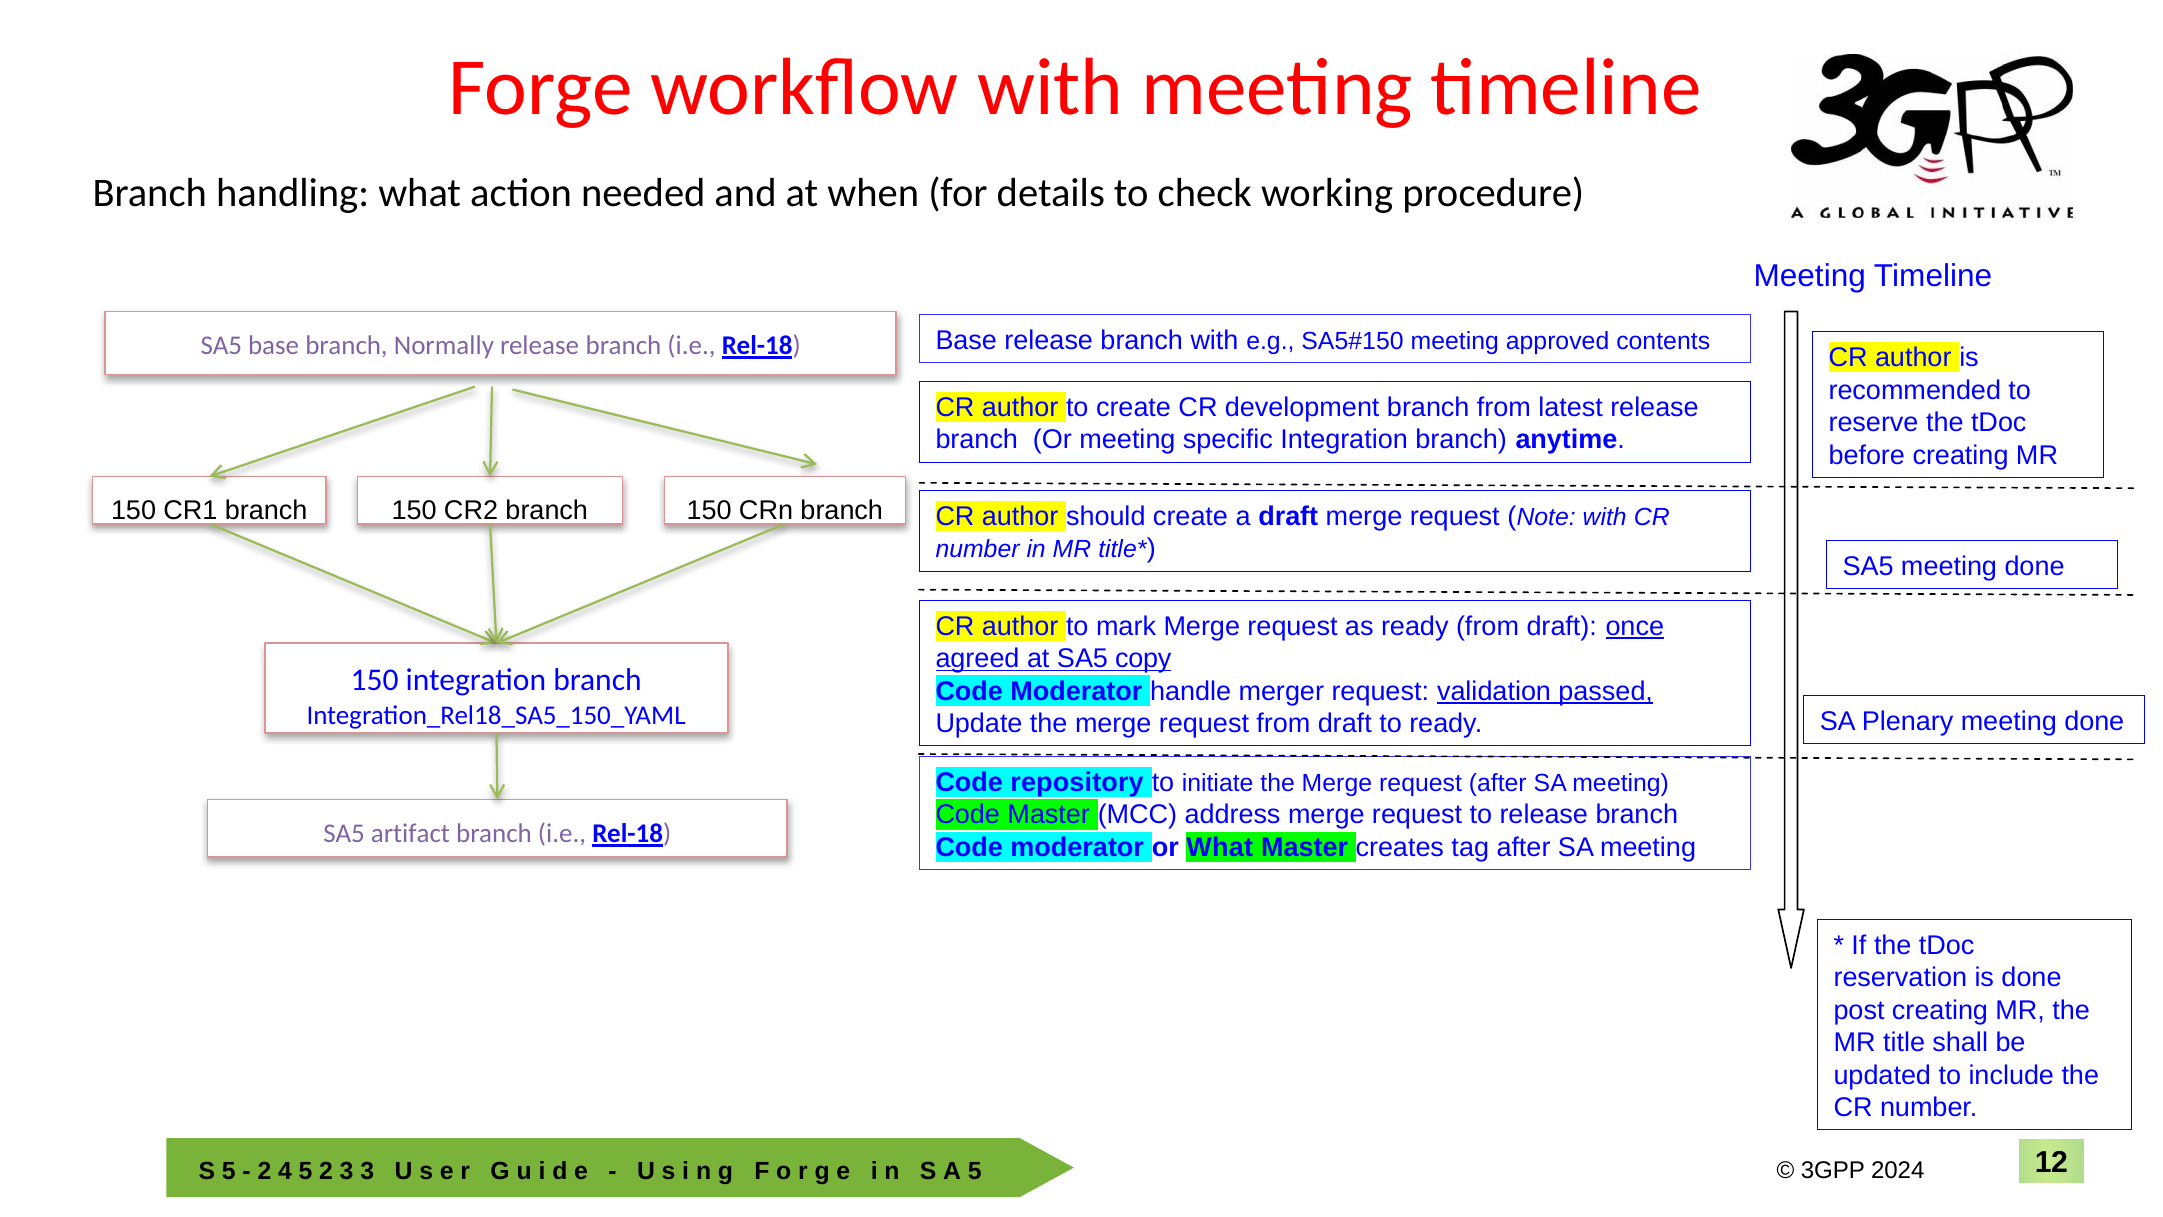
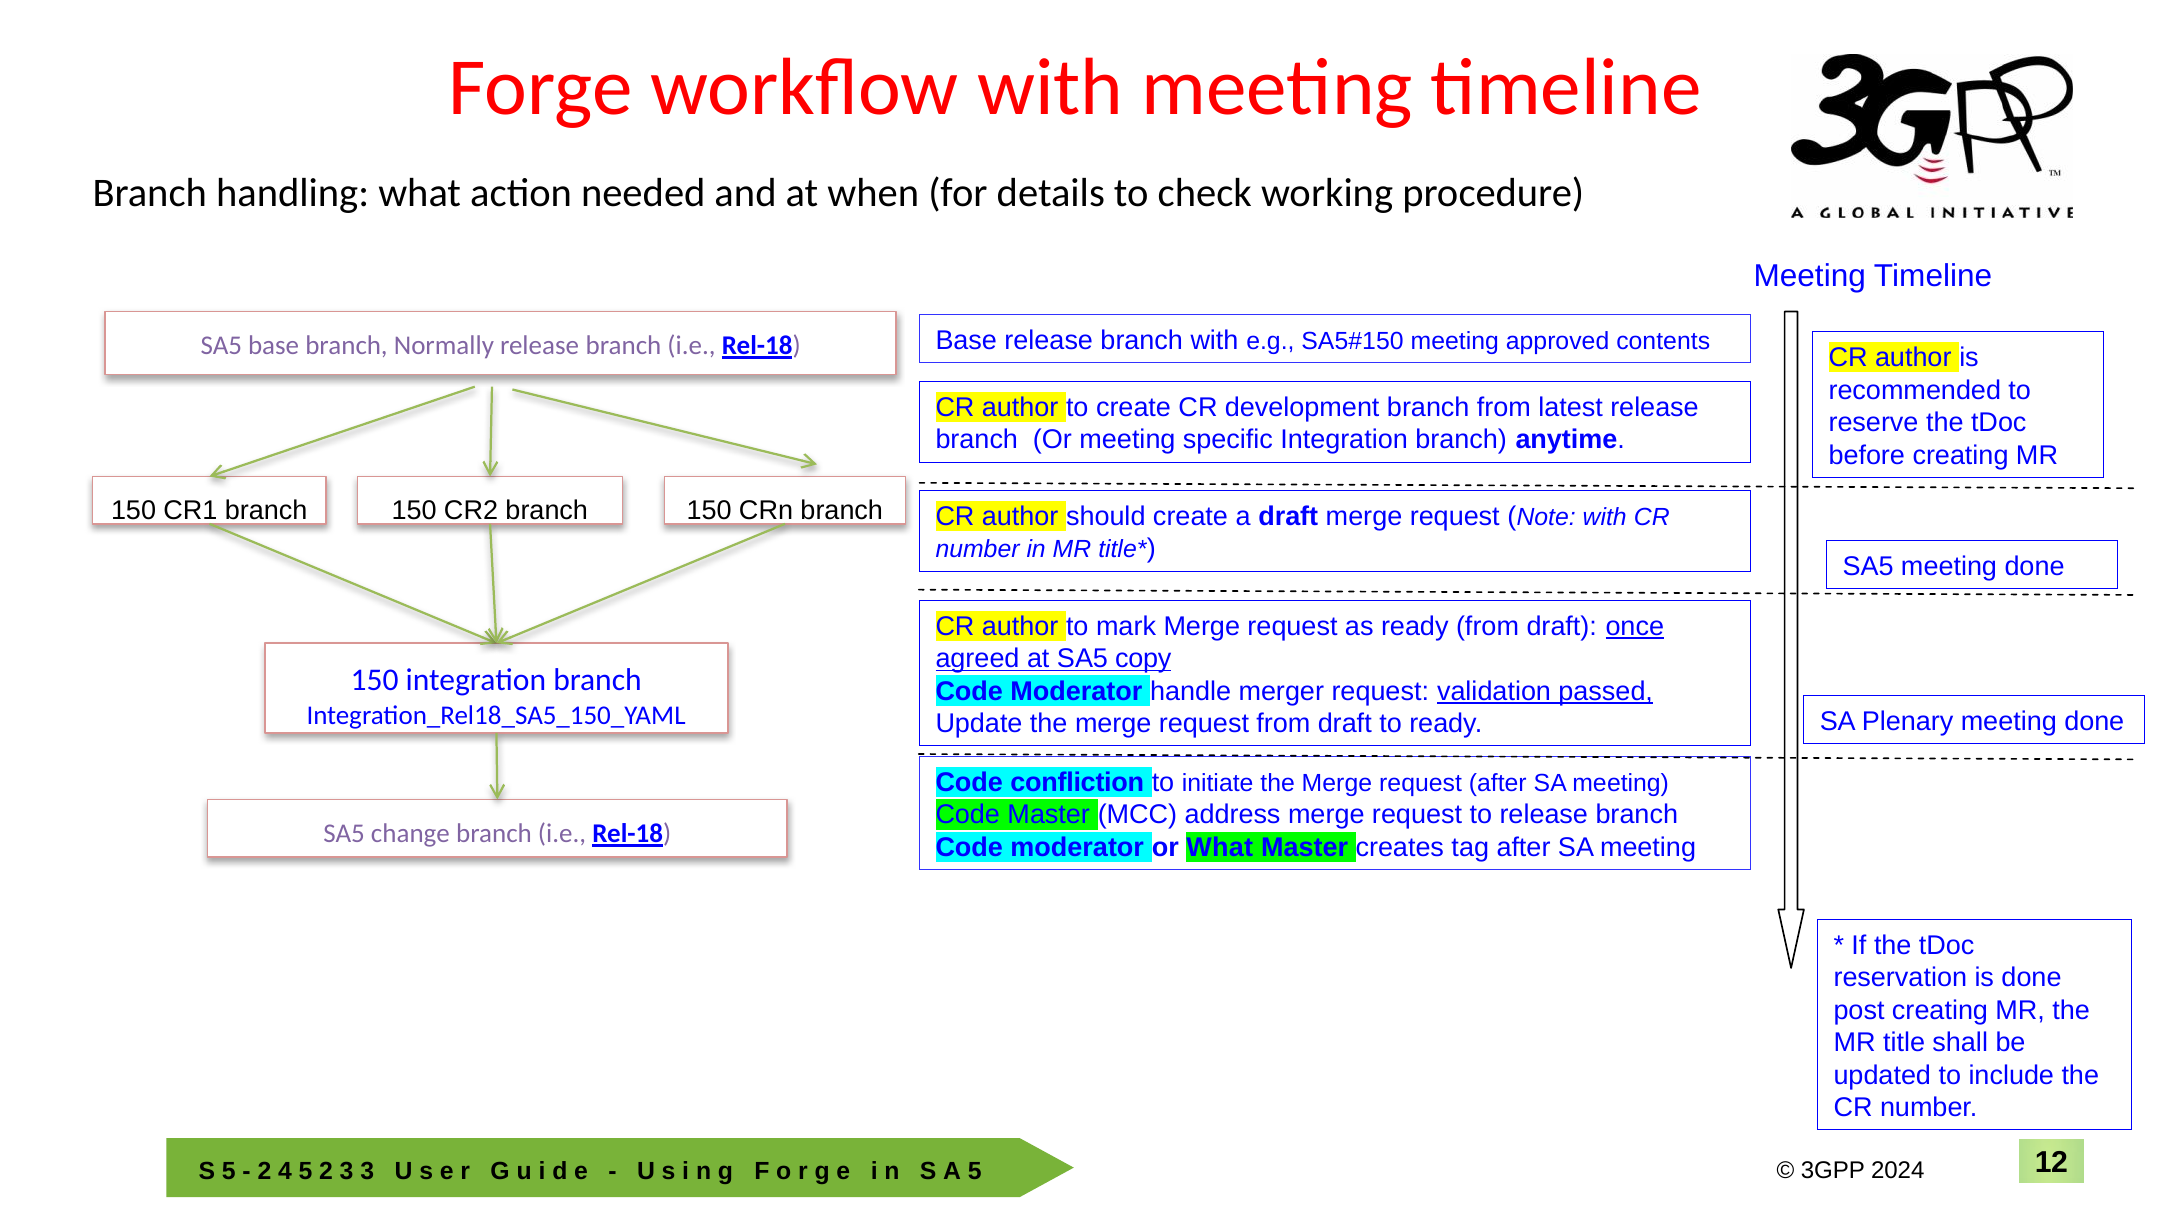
repository: repository -> confliction (1077, 782)
artifact: artifact -> change (410, 833)
